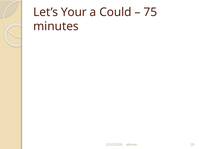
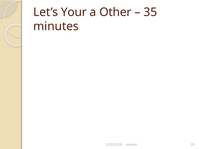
Could: Could -> Other (115, 12)
75: 75 -> 35 (150, 12)
